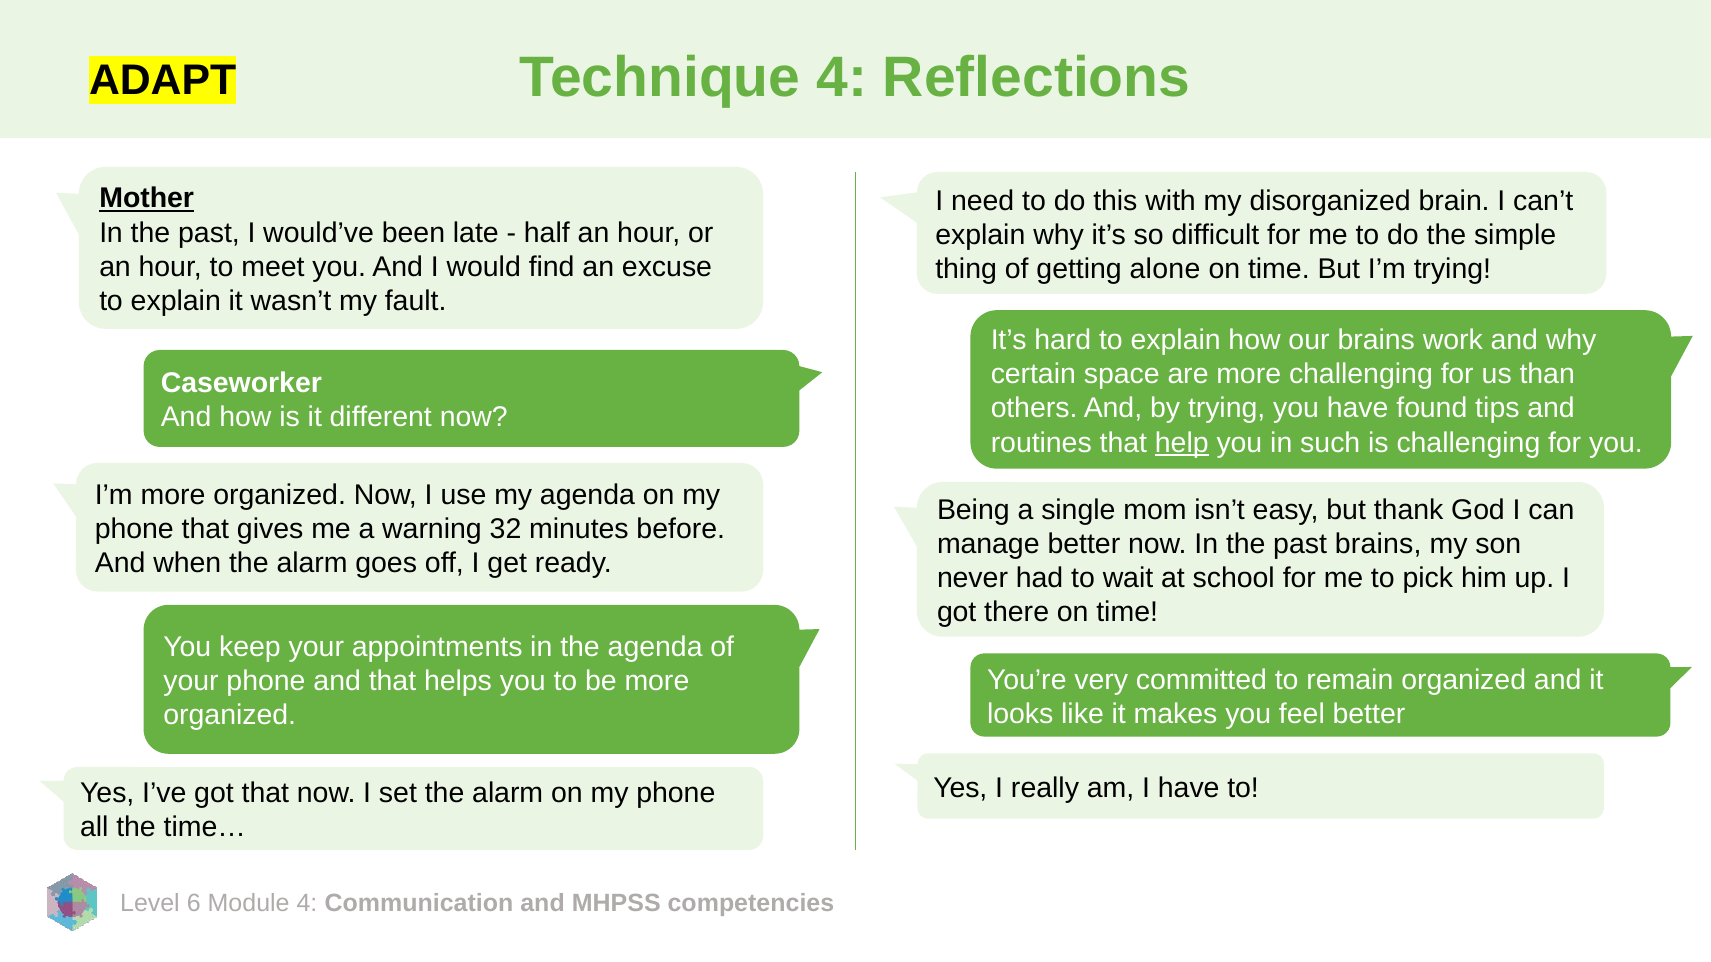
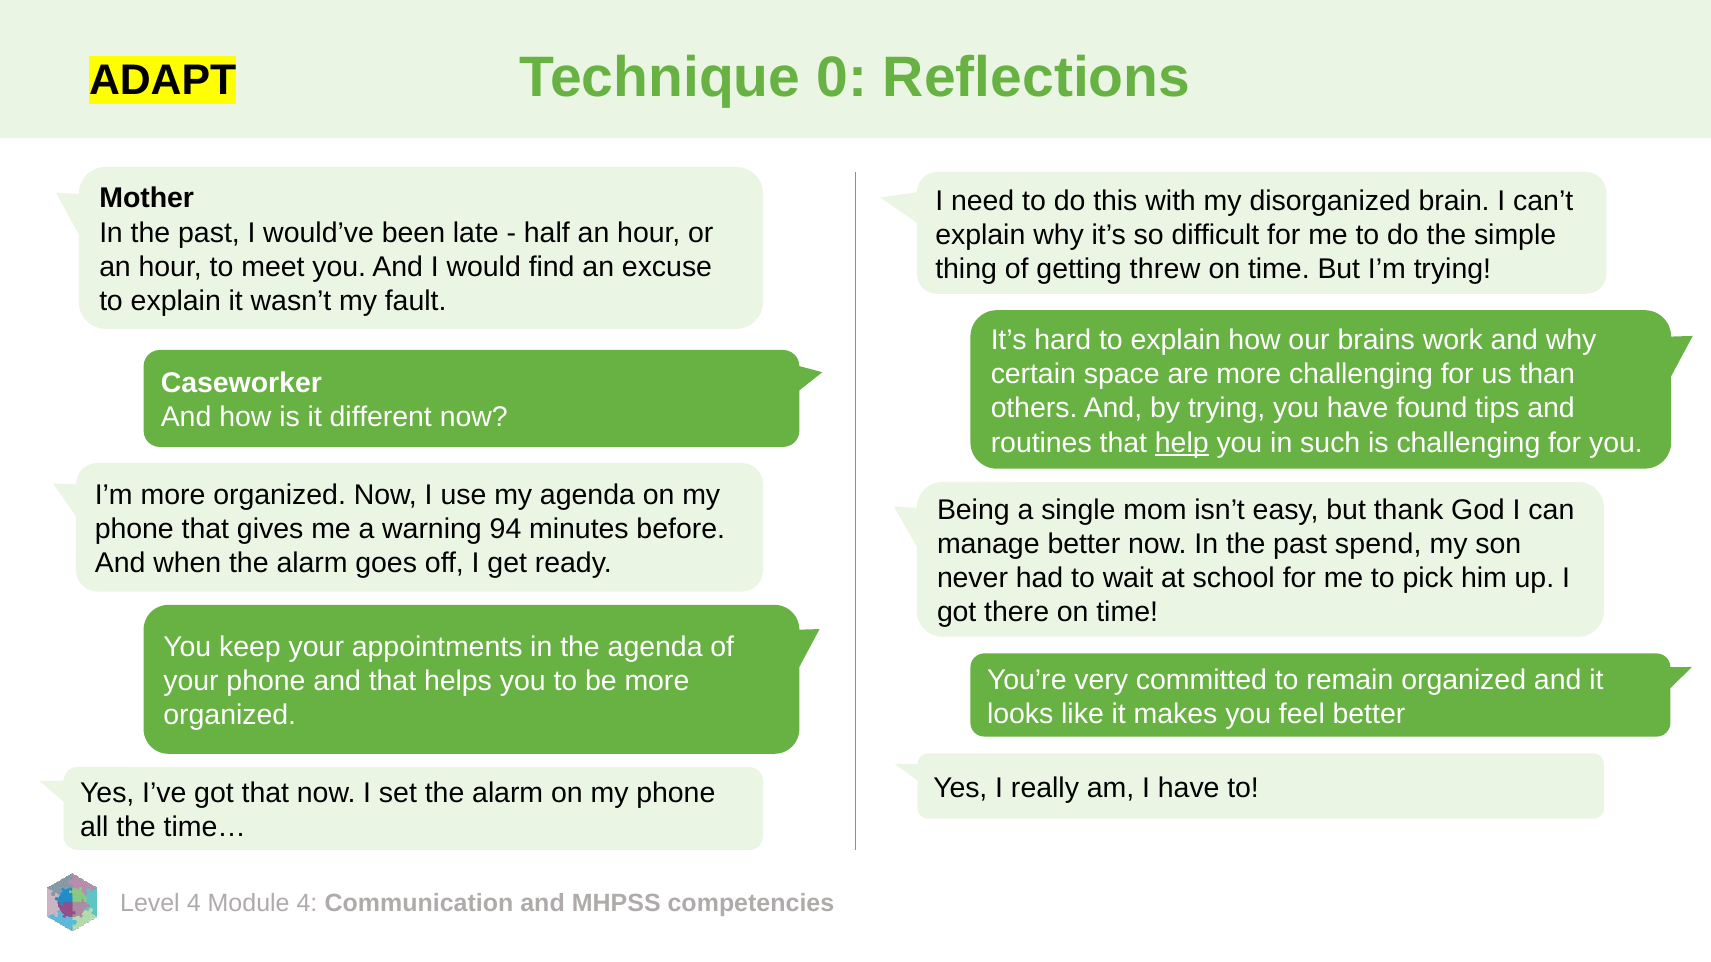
Technique 4: 4 -> 0 (842, 78)
Mother underline: present -> none (147, 199)
alone: alone -> threw (1165, 269)
32: 32 -> 94 (506, 529)
past brains: brains -> spend (1378, 544)
6: 6 -> 4 (194, 904)
